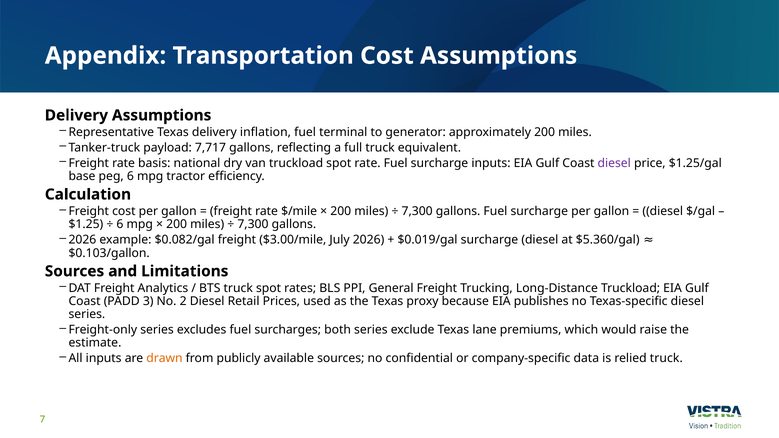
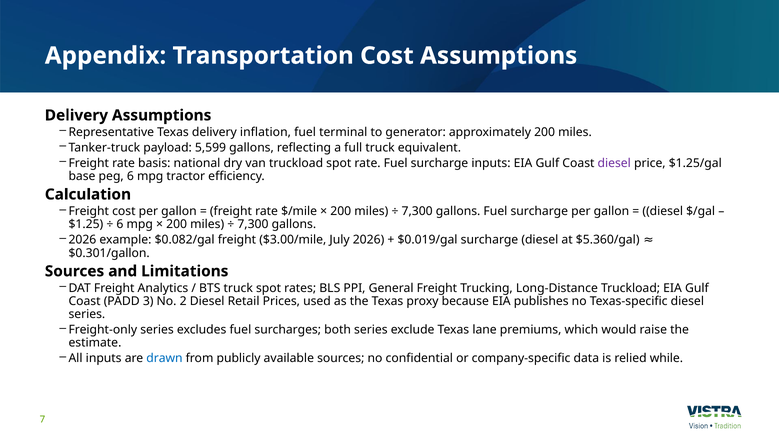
7,717: 7,717 -> 5,599 (211, 148)
$0.103/gallon: $0.103/gallon -> $0.301/gallon (109, 253)
drawn colour: orange -> blue (164, 359)
relied truck: truck -> while (666, 359)
